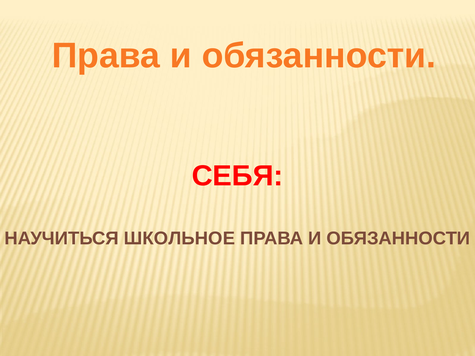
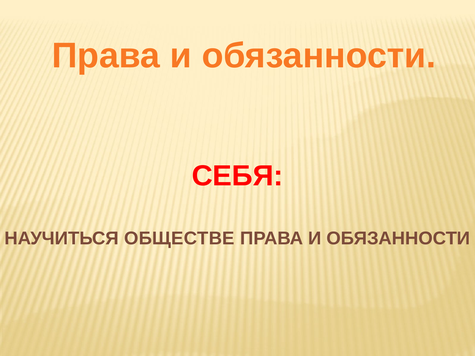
ШКОЛЬНОЕ: ШКОЛЬНОЕ -> ОБЩЕСТВЕ (179, 239)
